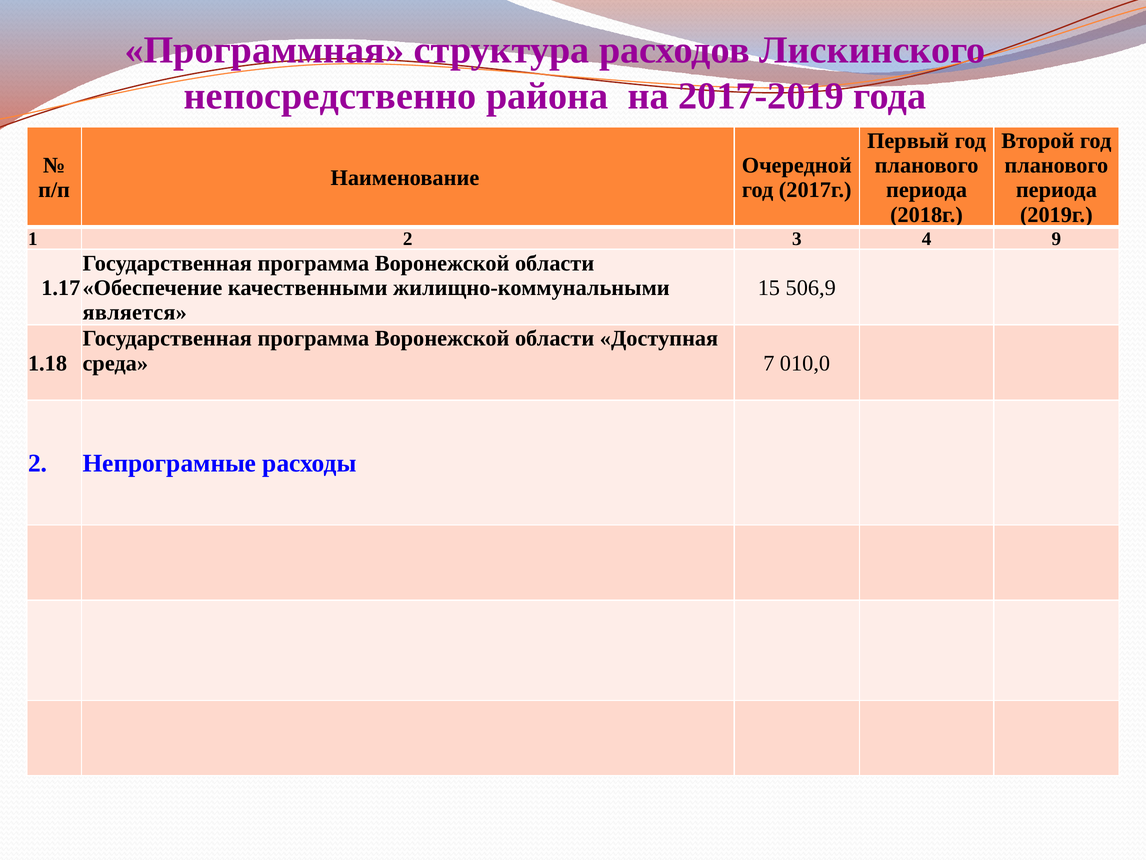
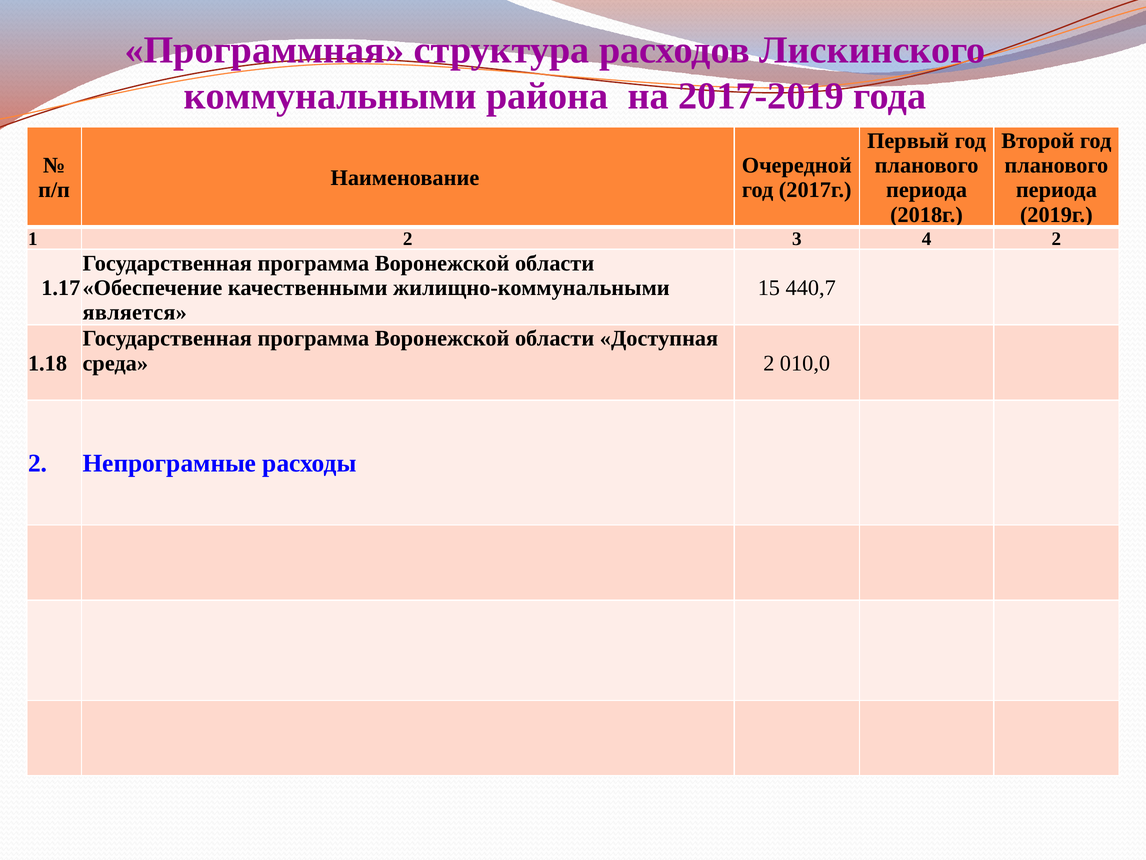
непосредственно: непосредственно -> коммунальными (330, 96)
4 9: 9 -> 2 (1056, 239)
506,9: 506,9 -> 440,7 (811, 288)
среда 7: 7 -> 2 (769, 363)
